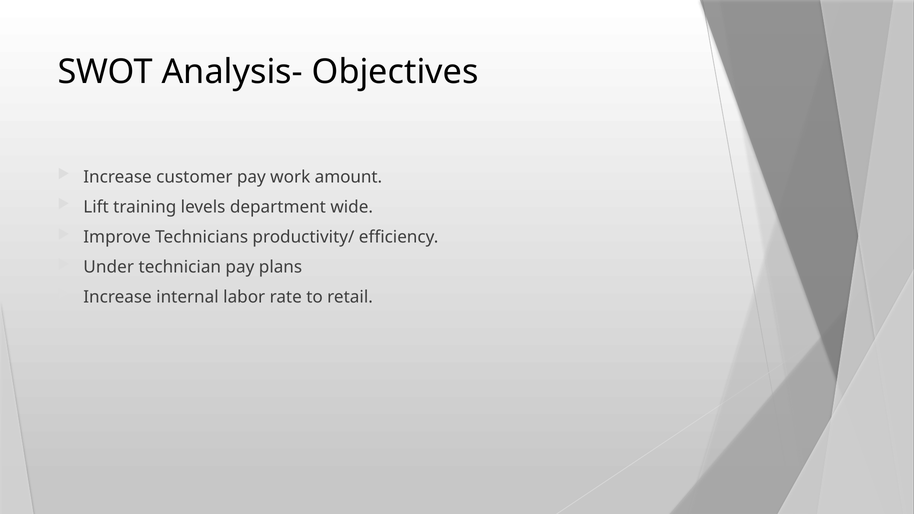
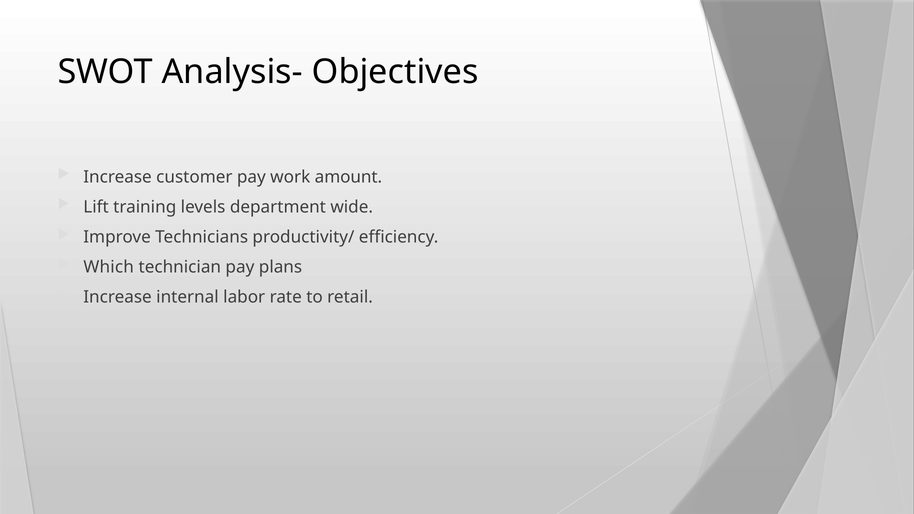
Under: Under -> Which (109, 267)
